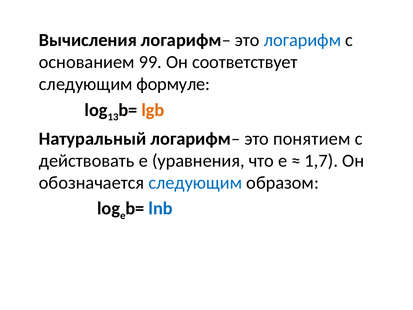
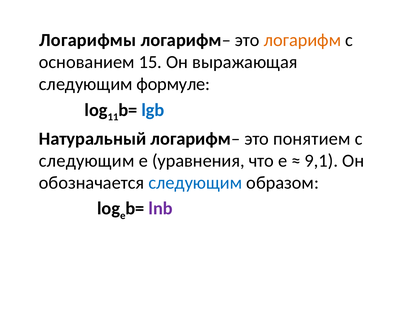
Вычисления: Вычисления -> Логарифмы (88, 40)
логарифм colour: blue -> orange (302, 40)
99: 99 -> 15 (150, 62)
соответствует: соответствует -> выражающая (245, 62)
13: 13 -> 11 (113, 117)
lgb colour: orange -> blue (153, 110)
действовать: действовать -> следующим (87, 161)
1,7: 1,7 -> 9,1 (321, 161)
lnb colour: blue -> purple (161, 208)
